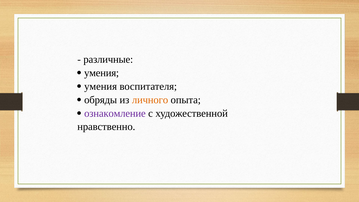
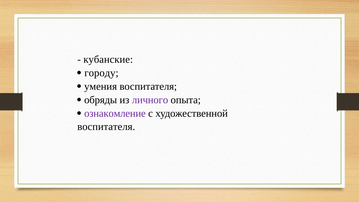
различные: различные -> кубанские (108, 59)
умения: умения -> городу (101, 73)
личного colour: orange -> purple (150, 100)
нравственно: нравственно -> воспитателя (106, 127)
